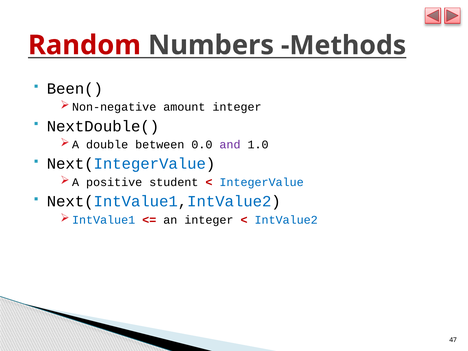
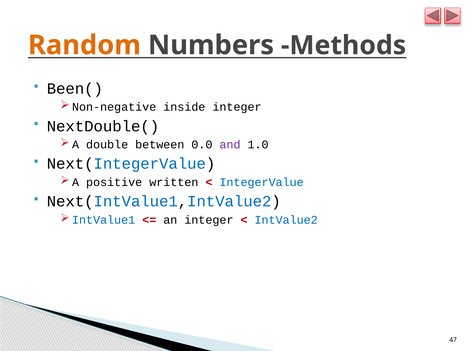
Random colour: red -> orange (84, 45)
amount: amount -> inside (184, 107)
student: student -> written (174, 182)
